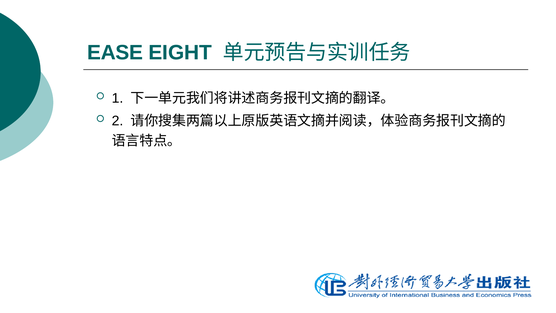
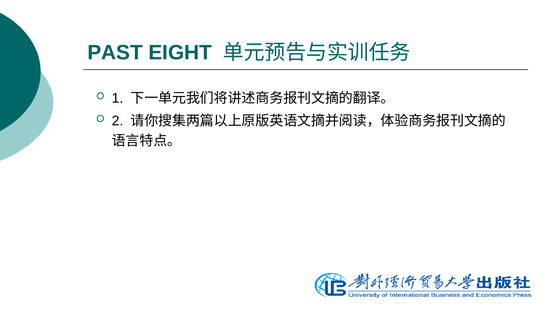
EASE: EASE -> PAST (115, 53)
